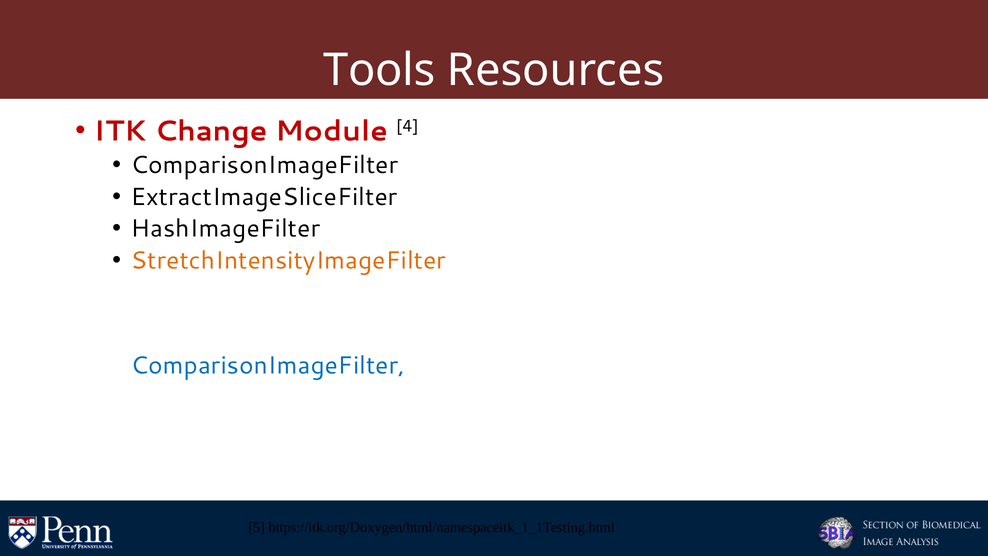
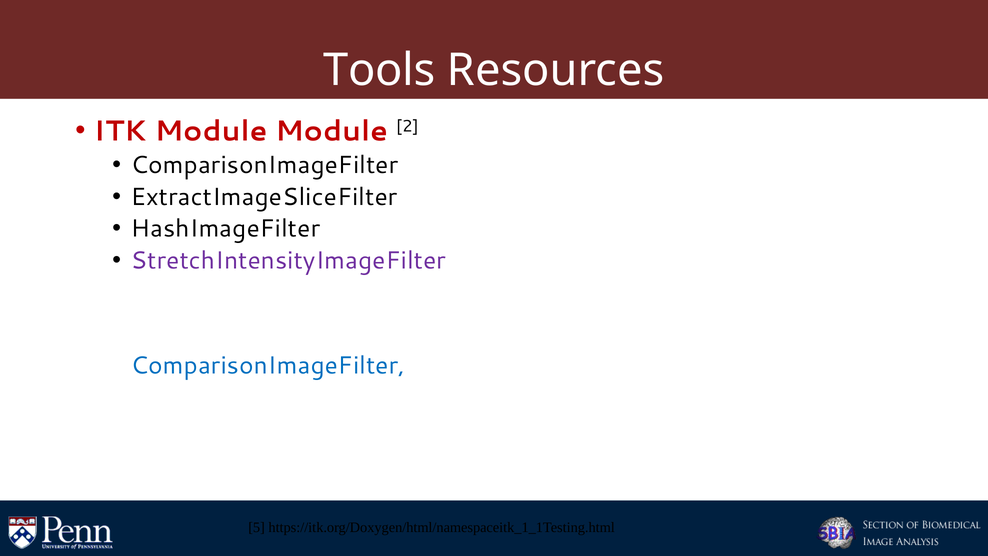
ITK Change: Change -> Module (211, 131)
4: 4 -> 2 (407, 126)
StretchIntensityImageFilter colour: orange -> purple (289, 260)
